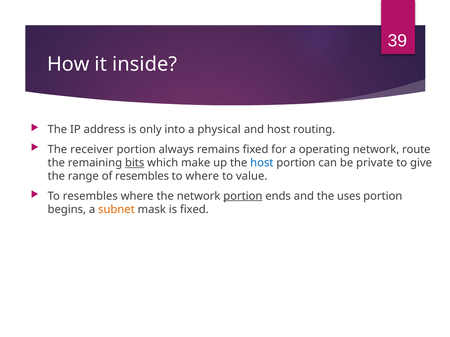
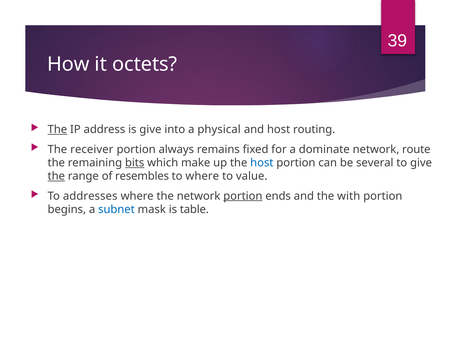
inside: inside -> octets (145, 64)
The underline: none -> present (57, 130)
is only: only -> give (150, 130)
operating: operating -> dominate (324, 150)
private: private -> several (375, 163)
the underline: none -> present (56, 177)
To resembles: resembles -> addresses (90, 196)
uses: uses -> with (349, 196)
subnet colour: orange -> blue (116, 210)
is fixed: fixed -> table (194, 210)
